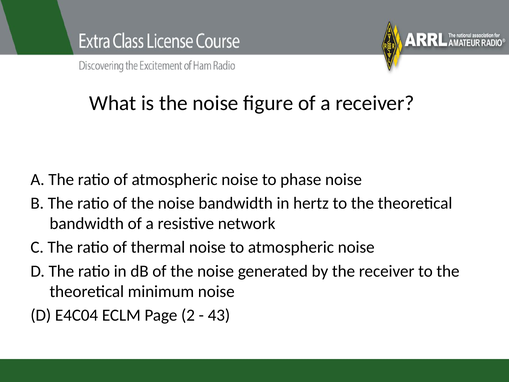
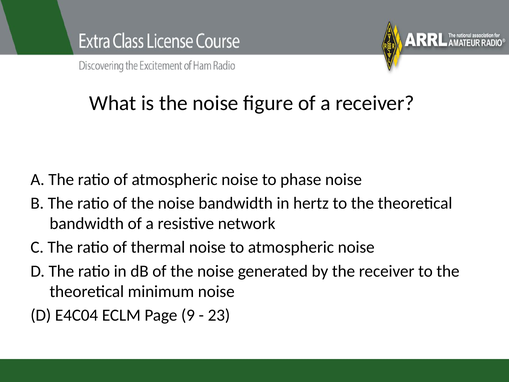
2: 2 -> 9 (188, 315)
43: 43 -> 23 (219, 315)
